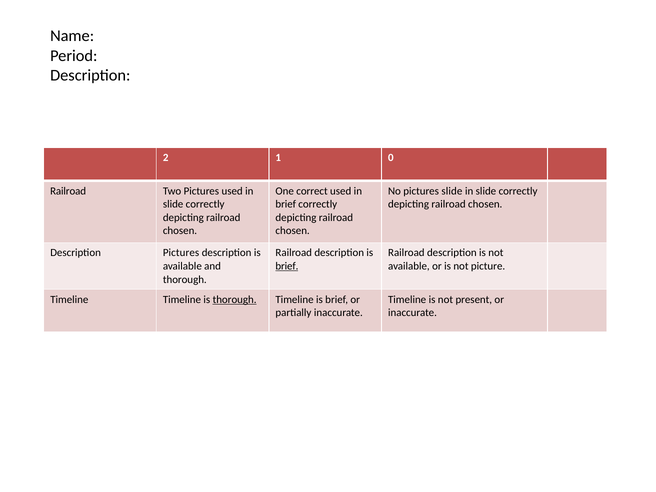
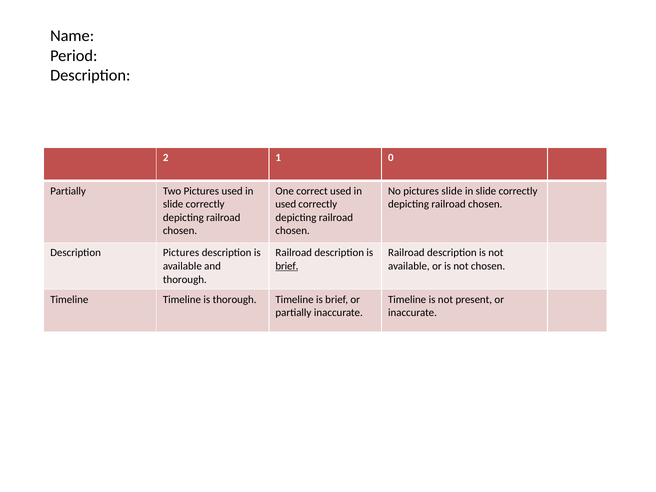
Railroad: Railroad -> Partially (68, 191)
brief: brief -> used (286, 204)
not picture: picture -> chosen (488, 266)
thorough underline: present -> none (235, 299)
